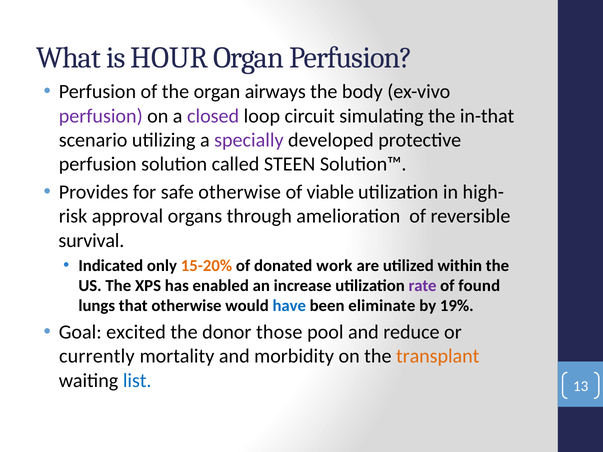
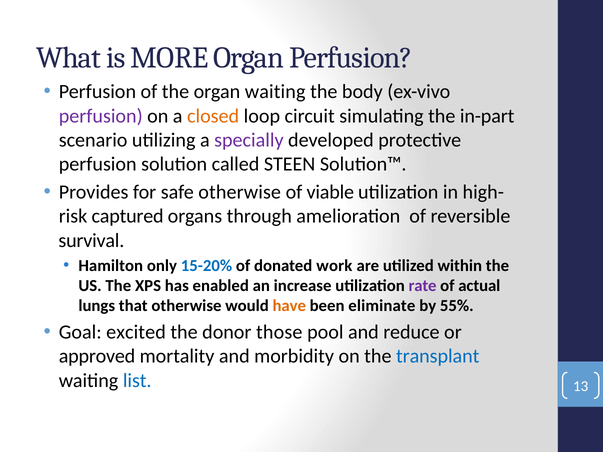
HOUR: HOUR -> MORE (169, 58)
organ airways: airways -> waiting (275, 92)
closed colour: purple -> orange (213, 116)
in-that: in-that -> in-part (487, 116)
approval: approval -> captured (128, 216)
Indicated: Indicated -> Hamilton (111, 266)
15-20% colour: orange -> blue (206, 266)
found: found -> actual (479, 286)
have colour: blue -> orange (289, 306)
19%: 19% -> 55% (457, 306)
currently: currently -> approved (97, 357)
transplant colour: orange -> blue (438, 357)
